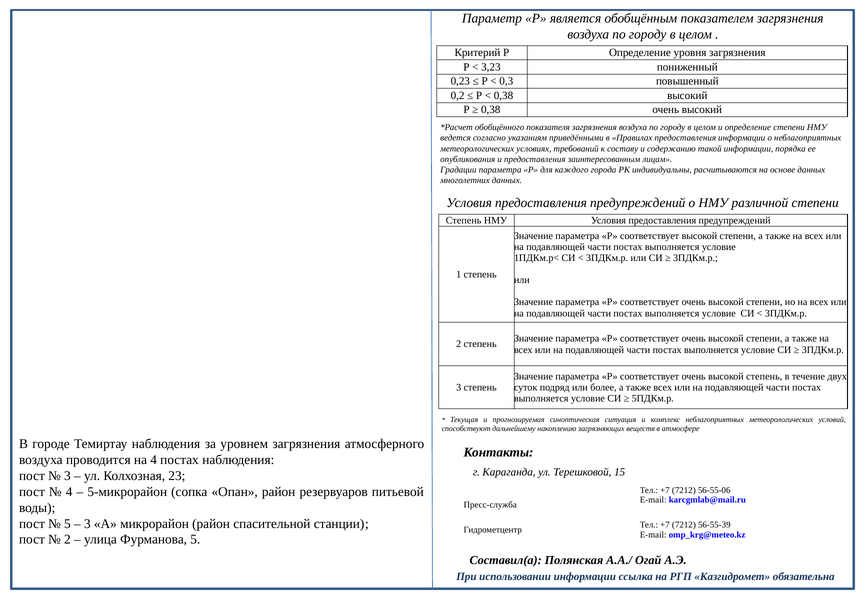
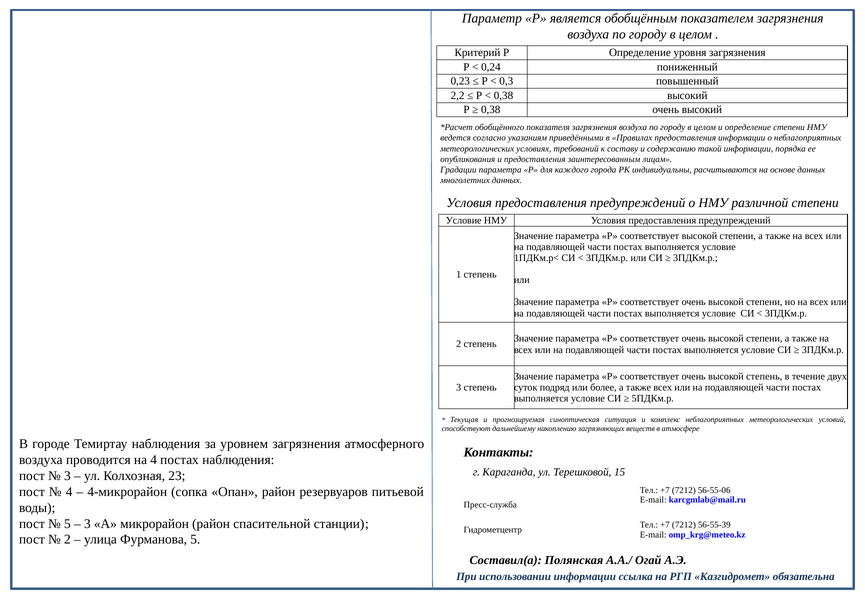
3,23: 3,23 -> 0,24 (491, 67)
0,2: 0,2 -> 2,2 (458, 95)
Степень: Степень -> Условие (464, 220)
5-микрорайон: 5-микрорайон -> 4-микрорайон (127, 492)
